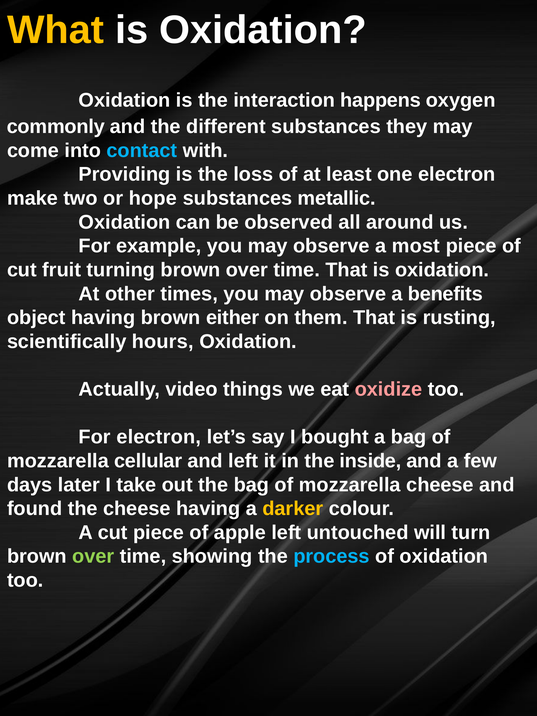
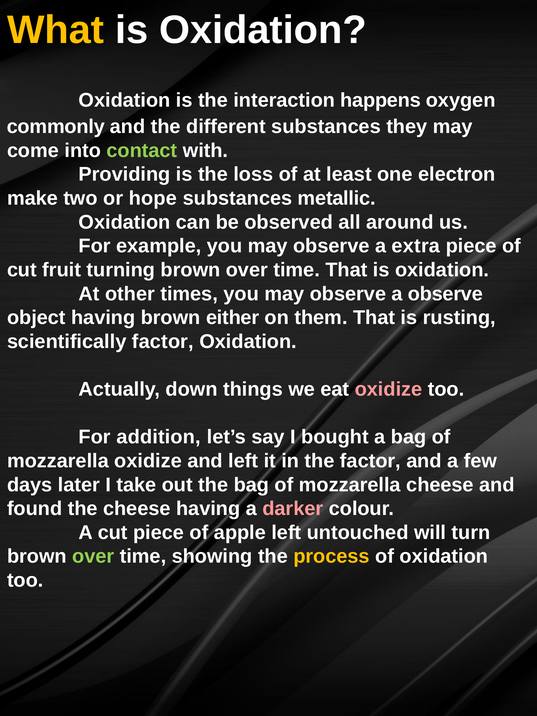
contact colour: light blue -> light green (142, 151)
most: most -> extra (416, 246)
a benefits: benefits -> observe (445, 294)
scientifically hours: hours -> factor (163, 342)
video: video -> down (192, 389)
For electron: electron -> addition (159, 437)
mozzarella cellular: cellular -> oxidize (148, 461)
the inside: inside -> factor (370, 461)
darker colour: yellow -> pink (293, 509)
process colour: light blue -> yellow (332, 556)
